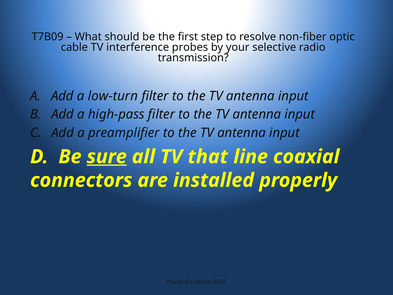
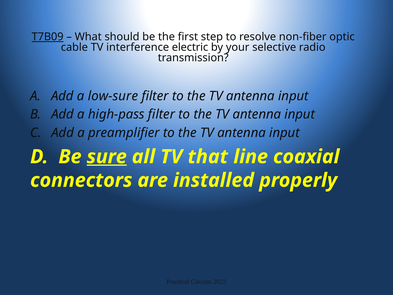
T7B09 underline: none -> present (48, 37)
probes: probes -> electric (190, 47)
low-turn: low-turn -> low-sure (113, 96)
